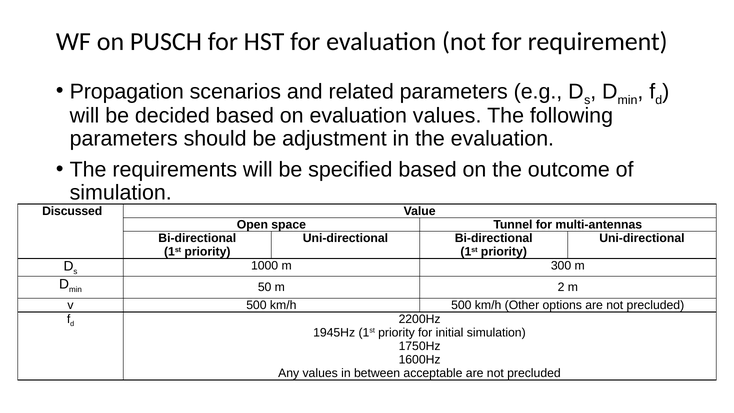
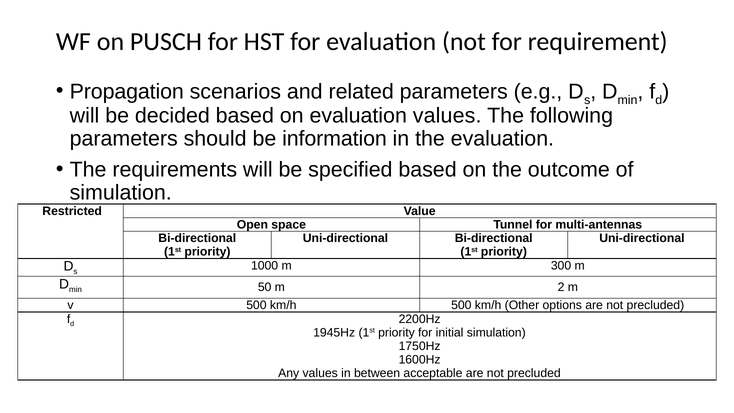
adjustment: adjustment -> information (335, 139)
Discussed: Discussed -> Restricted (72, 211)
